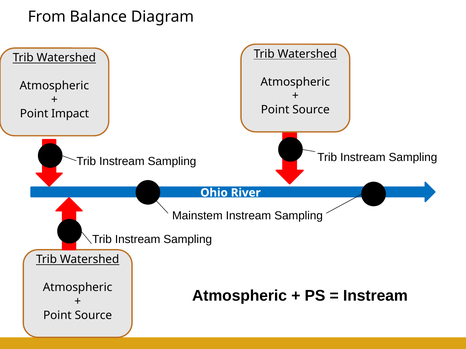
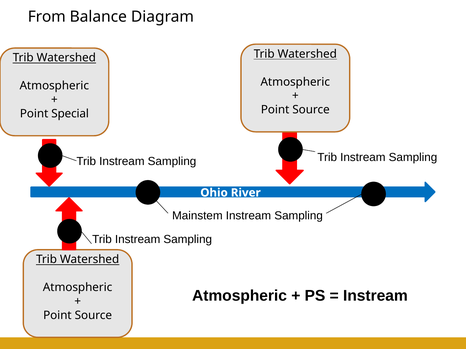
Impact: Impact -> Special (70, 114)
